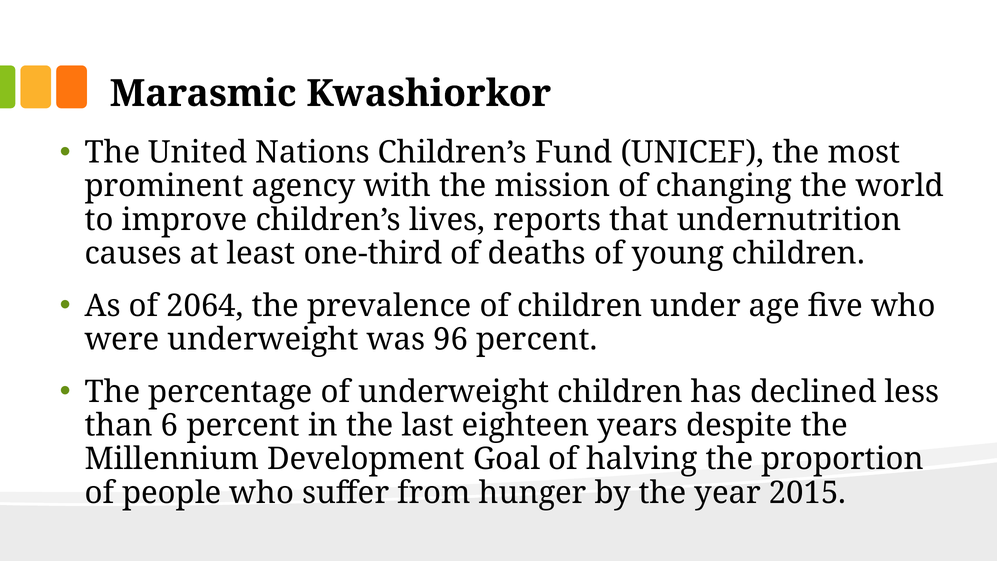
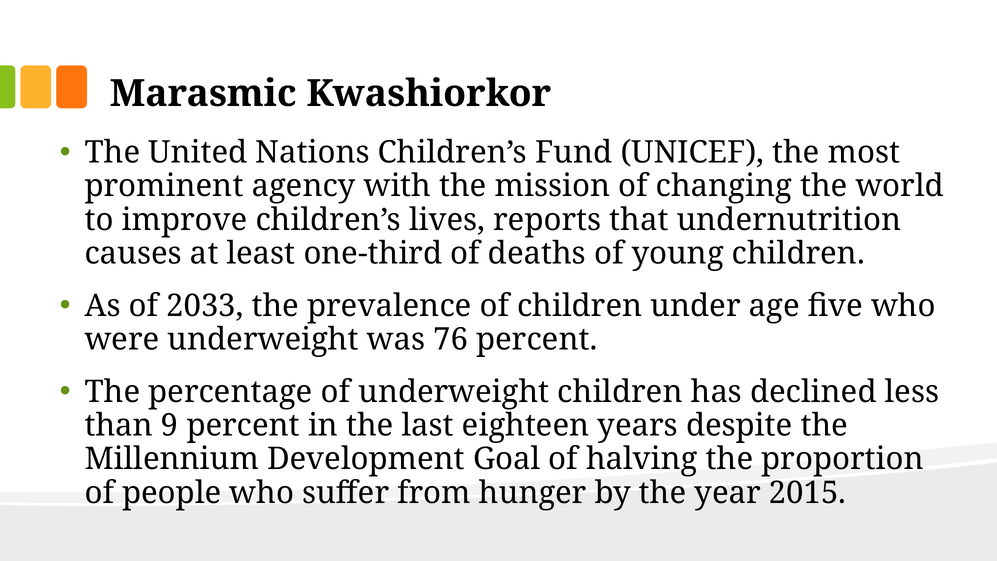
2064: 2064 -> 2033 (205, 306)
96: 96 -> 76 (451, 339)
6: 6 -> 9 (170, 425)
